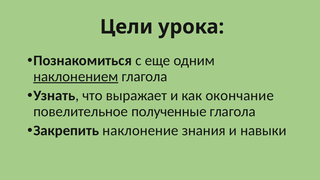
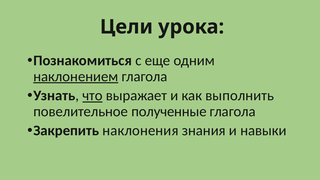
что underline: none -> present (92, 96)
окончание: окончание -> выполнить (240, 96)
наклонение: наклонение -> наклонения (140, 131)
